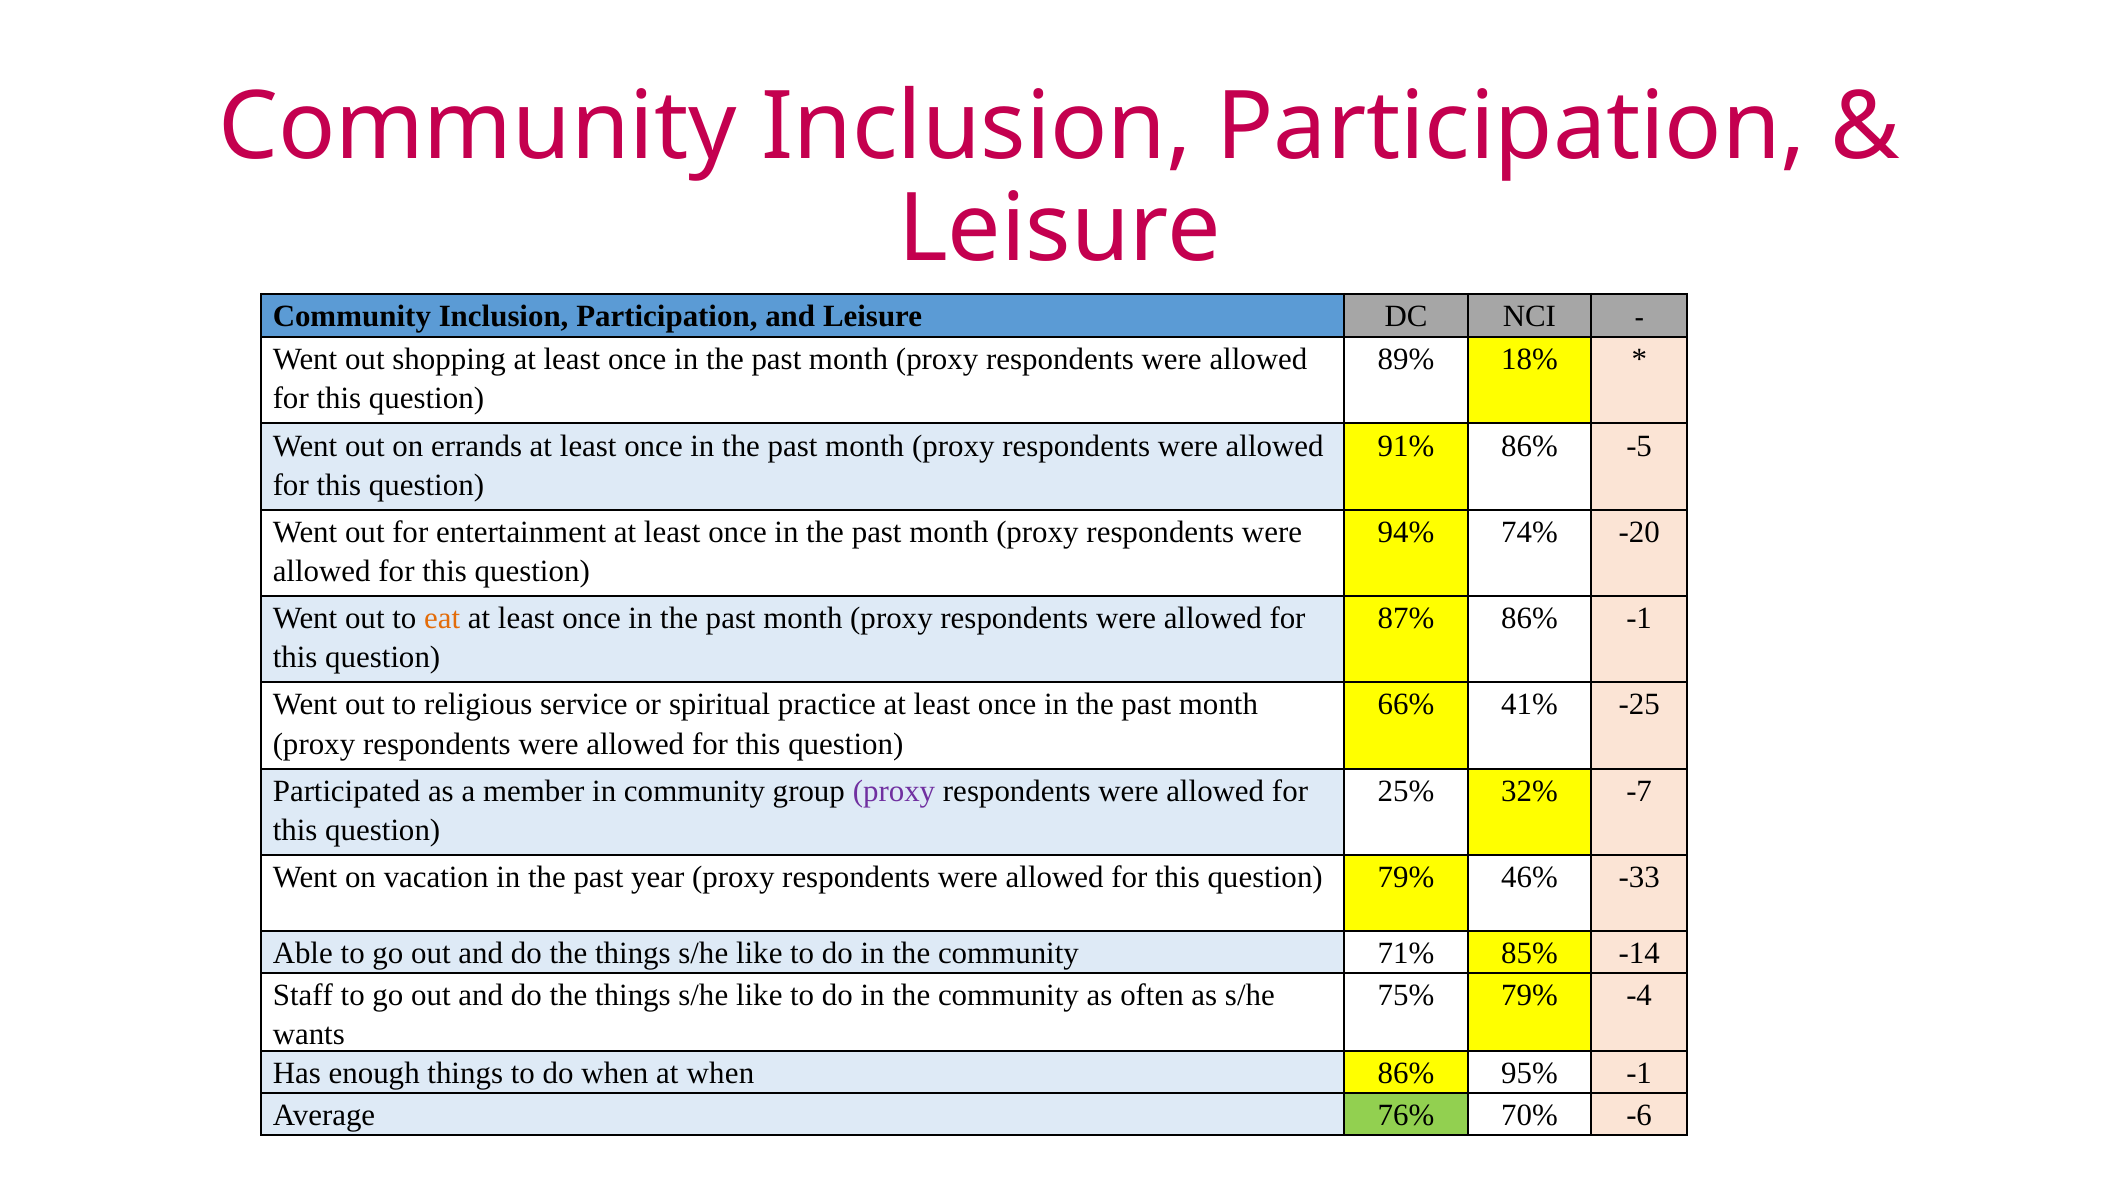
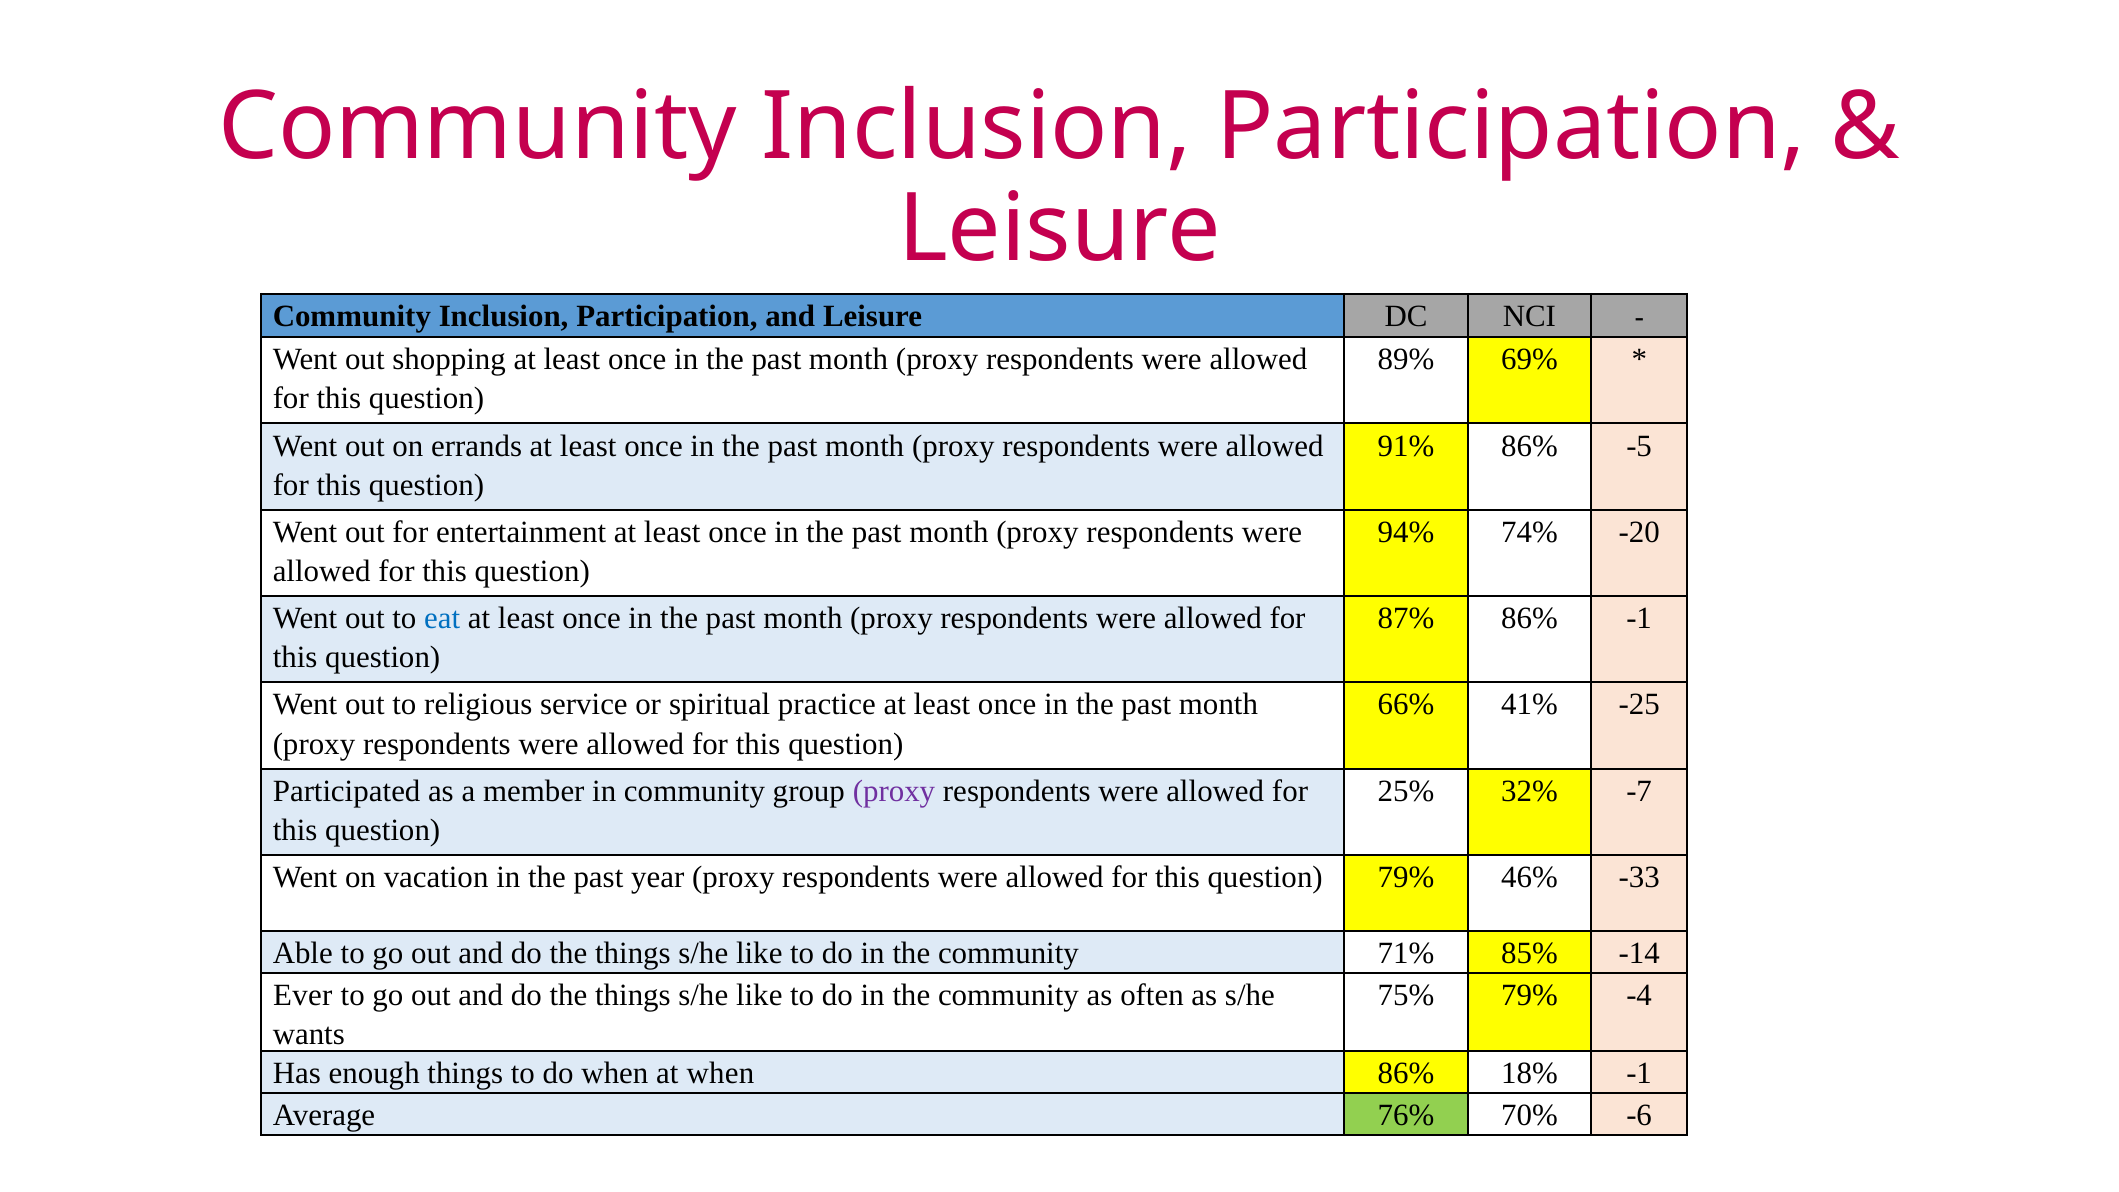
18%: 18% -> 69% (1529, 360)
eat colour: orange -> blue (442, 618)
Staff: Staff -> Ever (303, 995)
95%: 95% -> 18% (1529, 1074)
